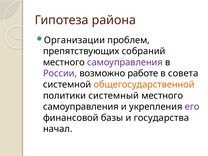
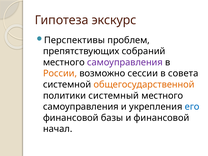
района: района -> экскурс (114, 20)
Организации: Организации -> Перспективы (74, 40)
России colour: purple -> orange (60, 73)
работе: работе -> сессии (143, 73)
его colour: purple -> blue (192, 107)
и государства: государства -> финансовой (161, 118)
